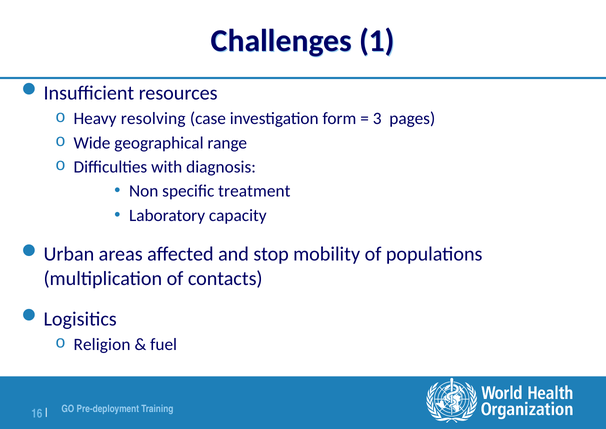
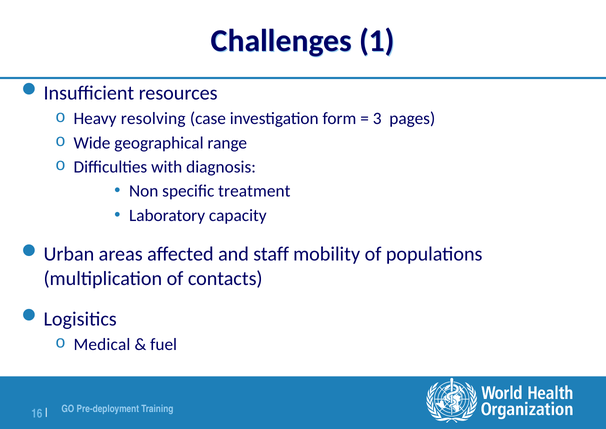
stop: stop -> staff (271, 254)
Religion: Religion -> Medical (102, 344)
